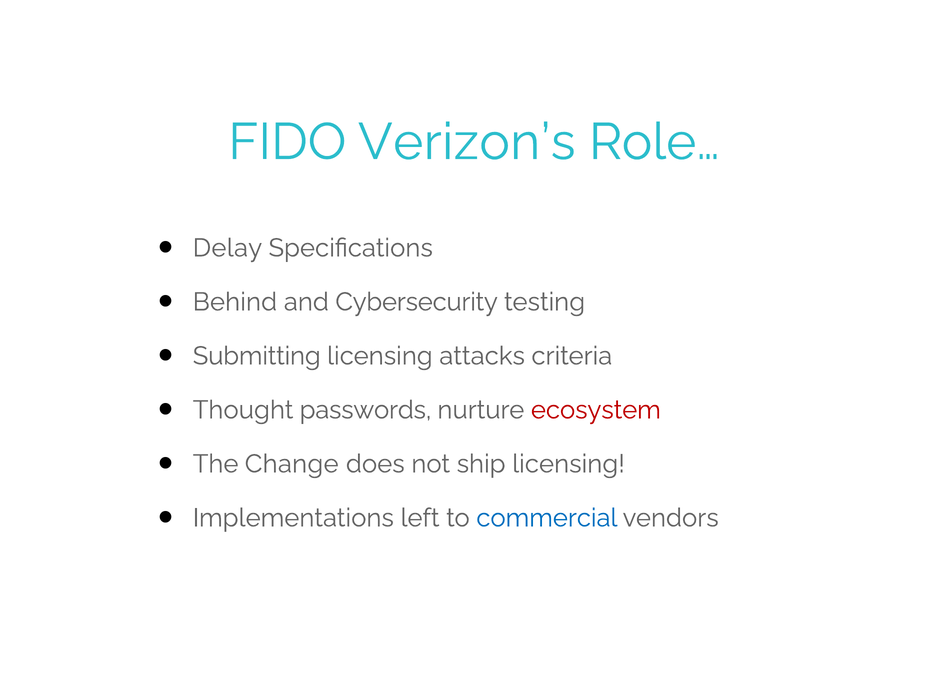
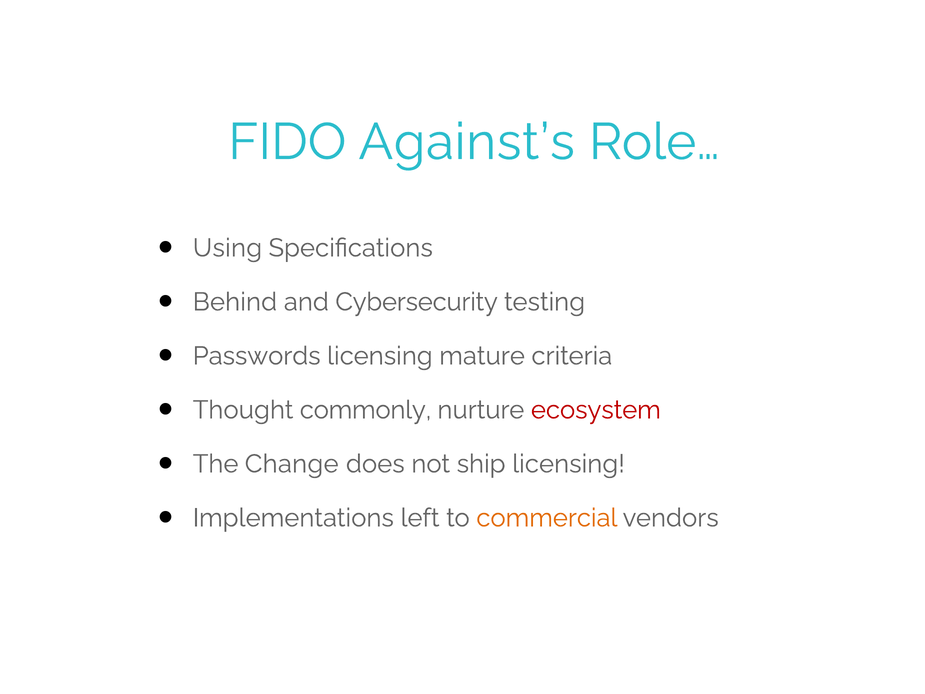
Verizon’s: Verizon’s -> Against’s (467, 142)
Delay: Delay -> Using (227, 248)
Submitting: Submitting -> Passwords (257, 356)
attacks: attacks -> mature (482, 356)
passwords: passwords -> commonly (366, 410)
commercial colour: blue -> orange (547, 518)
